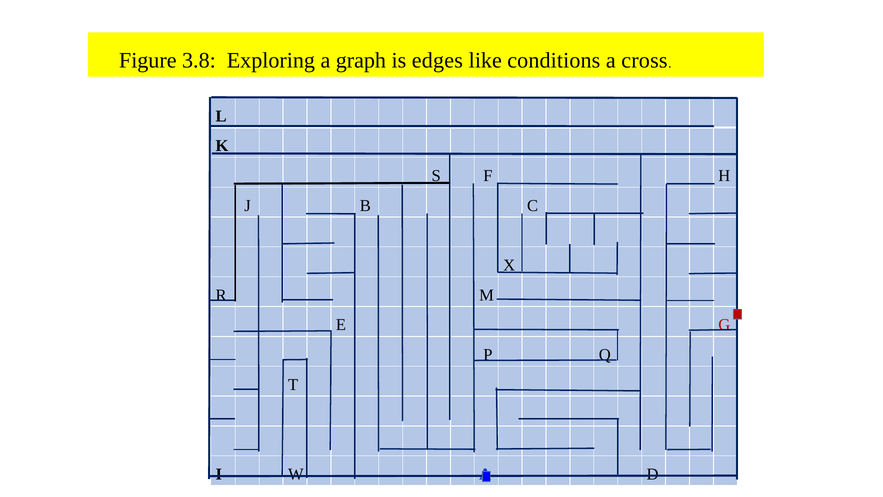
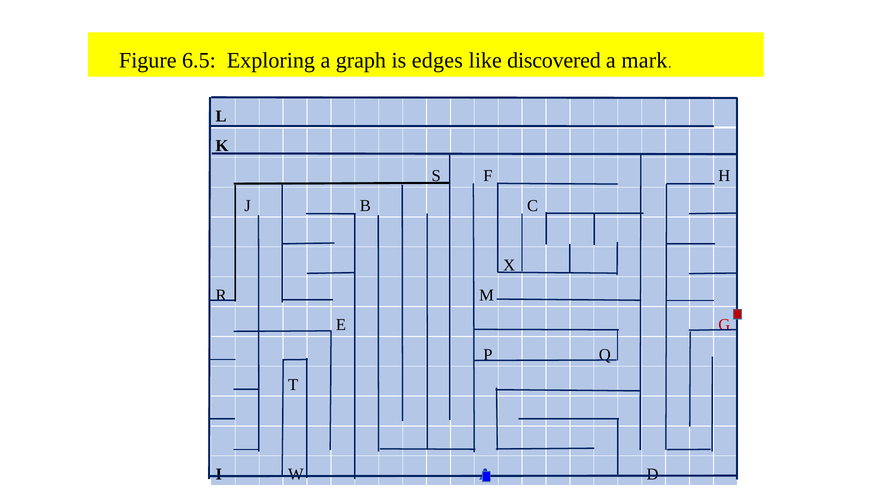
3.8: 3.8 -> 6.5 (199, 61)
conditions: conditions -> discovered (554, 61)
cross: cross -> mark (644, 61)
